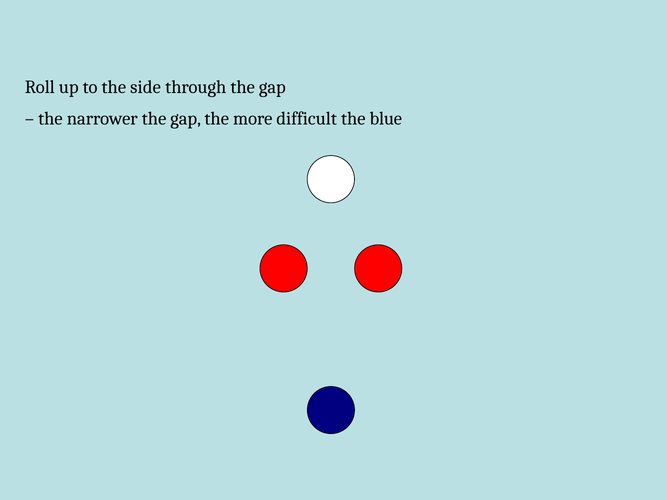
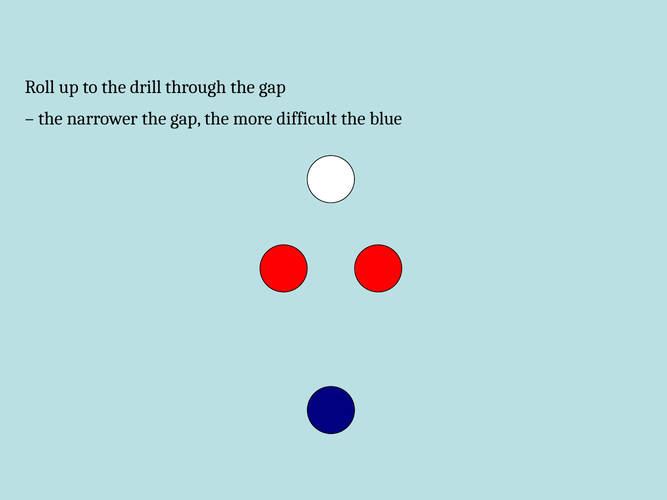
side: side -> drill (146, 87)
